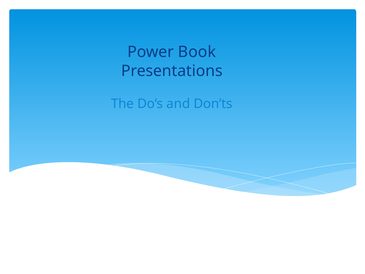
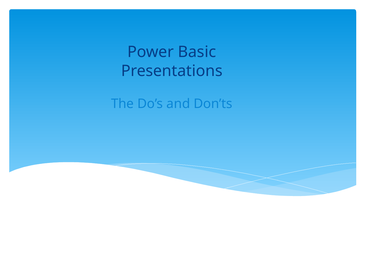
Book: Book -> Basic (197, 52)
